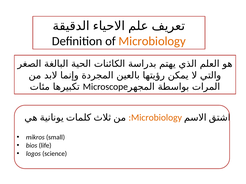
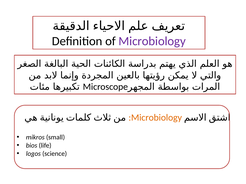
Microbiology colour: orange -> purple (152, 41)
